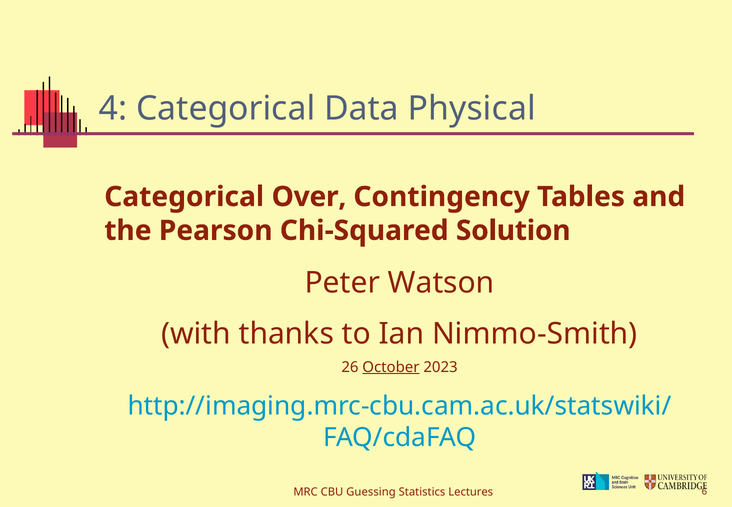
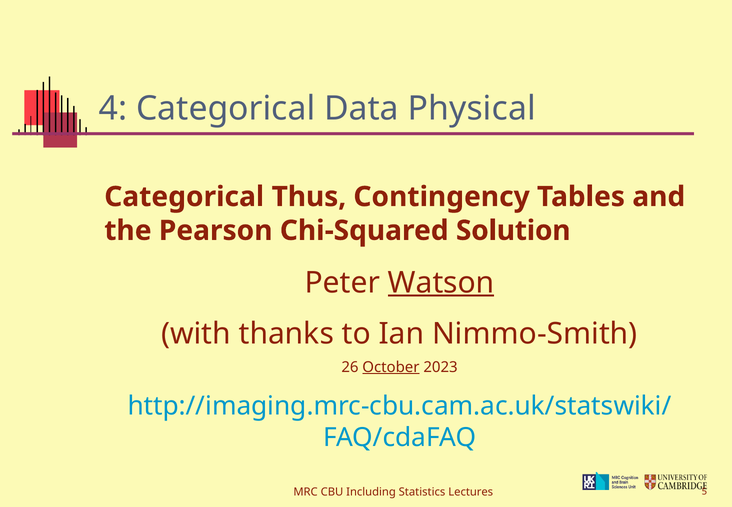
Over: Over -> Thus (309, 197)
Watson underline: none -> present (441, 283)
Guessing: Guessing -> Including (371, 492)
6: 6 -> 5 (704, 491)
